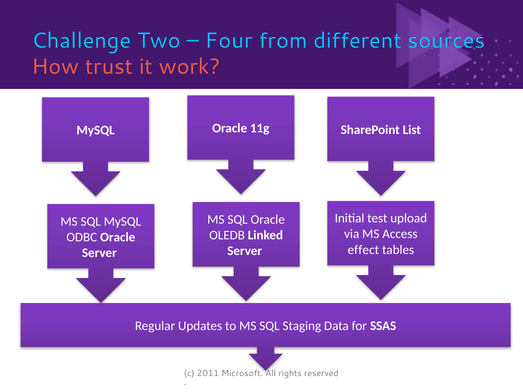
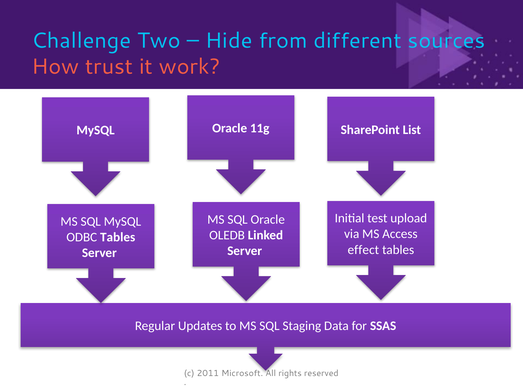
Four: Four -> Hide (229, 41)
ODBC Oracle: Oracle -> Tables (118, 237)
